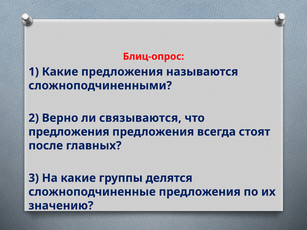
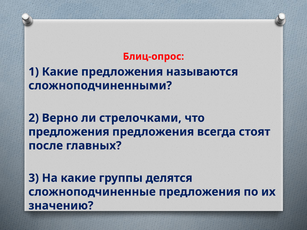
связываются: связываются -> стрелочками (140, 118)
